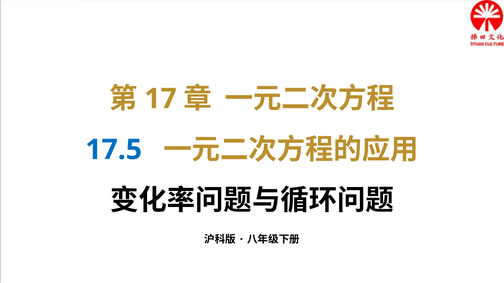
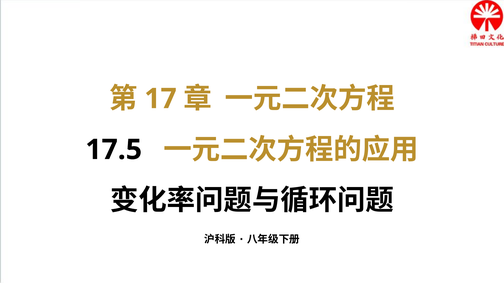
17.5 colour: blue -> black (114, 150)
